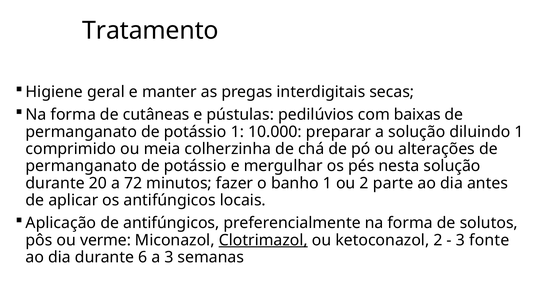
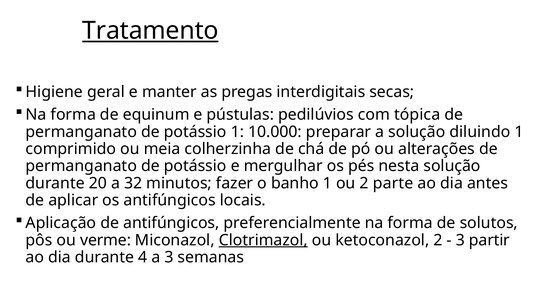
Tratamento underline: none -> present (150, 31)
cutâneas: cutâneas -> equinum (156, 115)
baixas: baixas -> tópica (417, 115)
72: 72 -> 32 (133, 183)
fonte: fonte -> partir (489, 240)
6: 6 -> 4 (143, 257)
